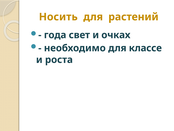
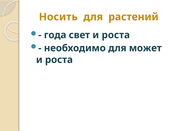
свет и очках: очках -> роста (116, 35)
классе: классе -> может (145, 48)
